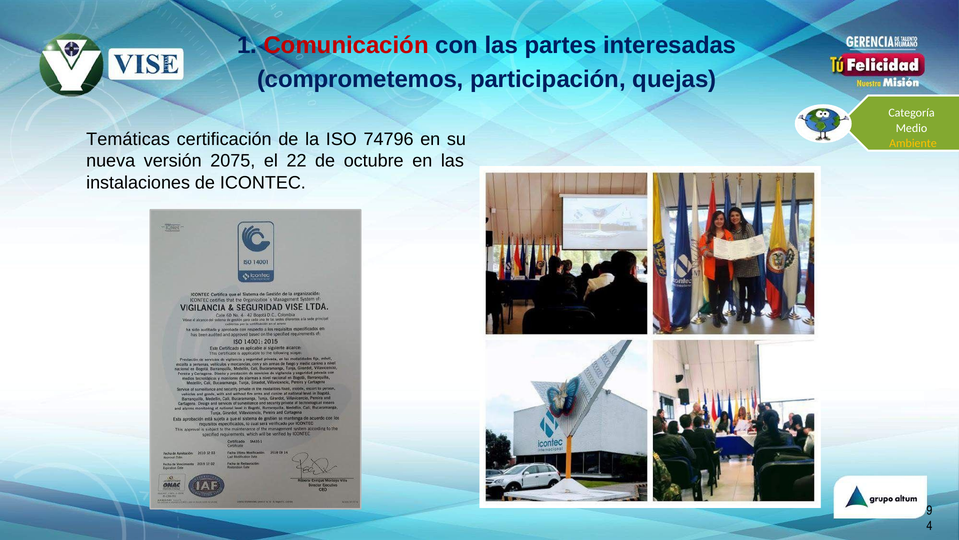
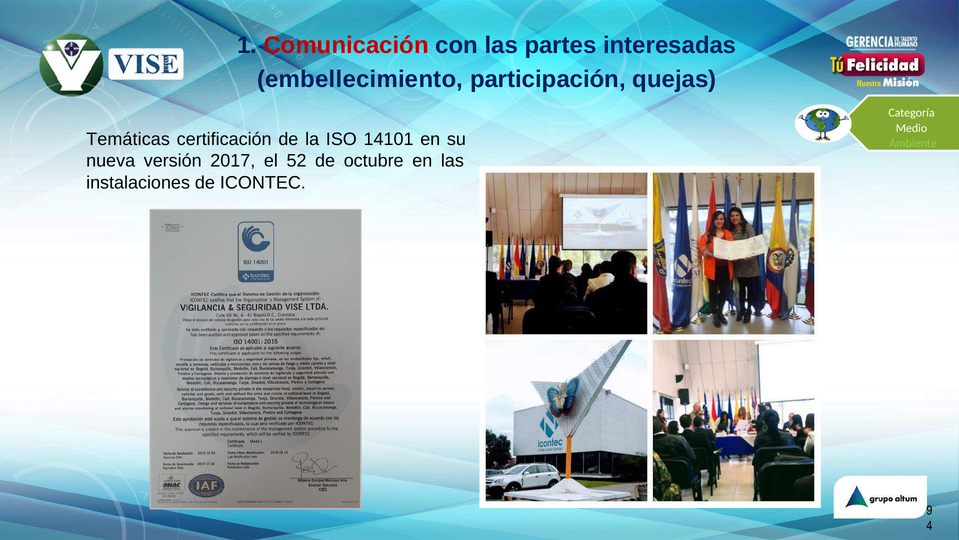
comprometemos: comprometemos -> embellecimiento (360, 79)
74796: 74796 -> 14101 (389, 139)
Ambiente colour: yellow -> light green (913, 143)
2075: 2075 -> 2017 (233, 161)
22: 22 -> 52 (297, 161)
